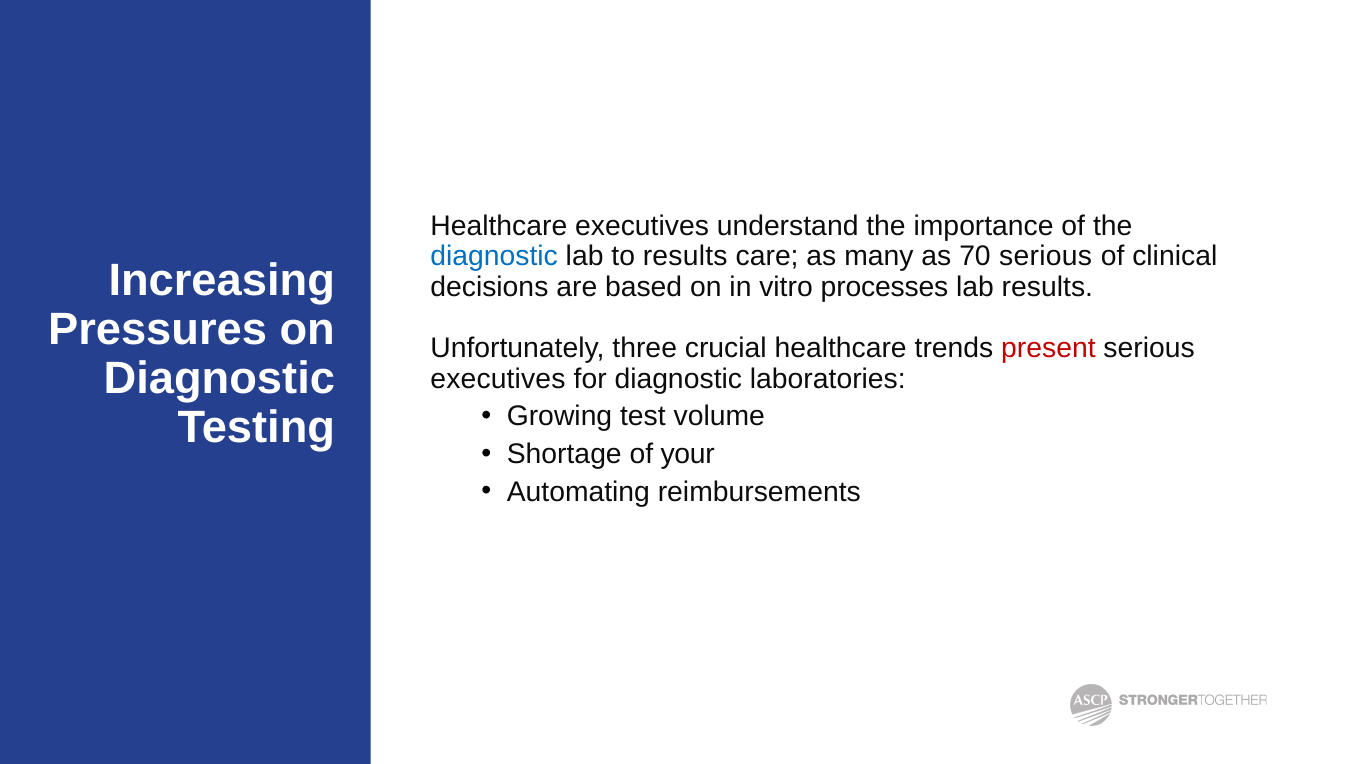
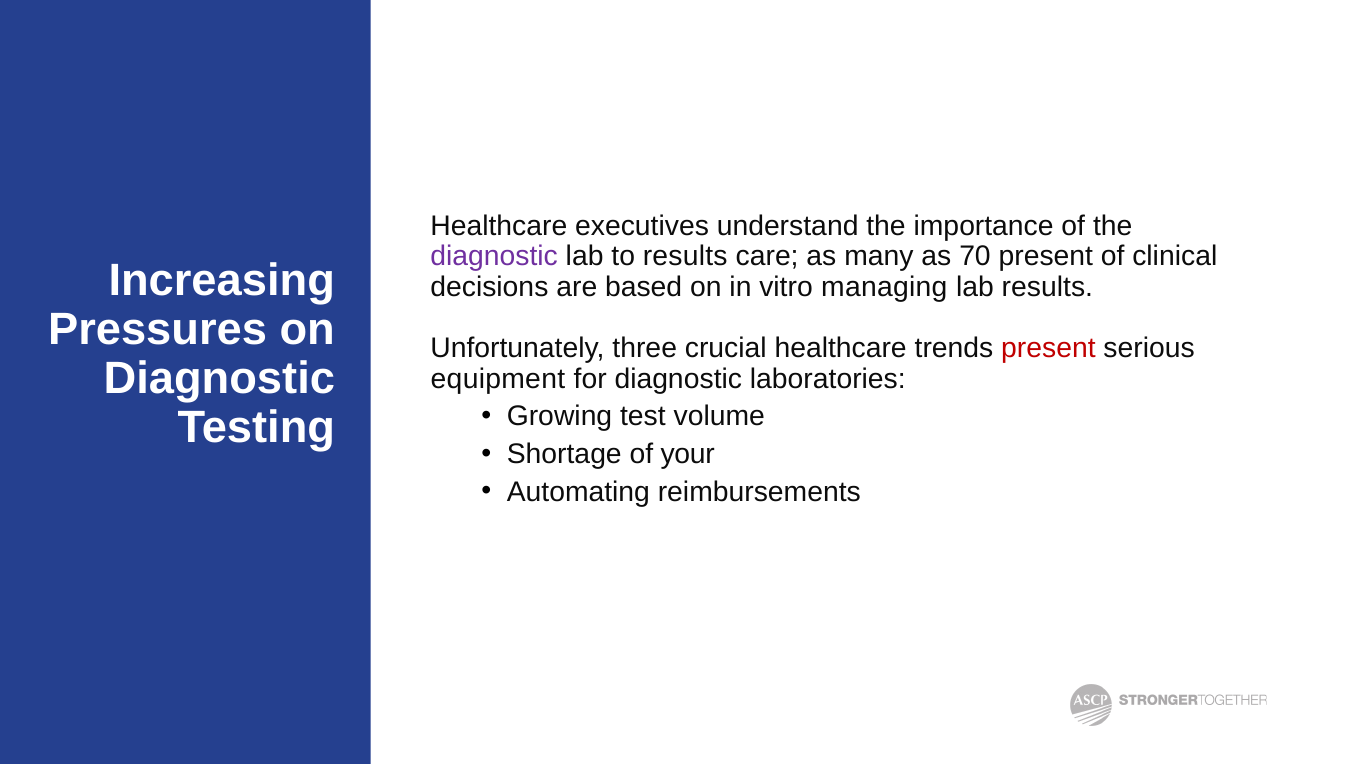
diagnostic colour: blue -> purple (494, 256)
70 serious: serious -> present (1046, 256)
processes: processes -> managing (884, 287)
executives: executives -> equipment (498, 379)
